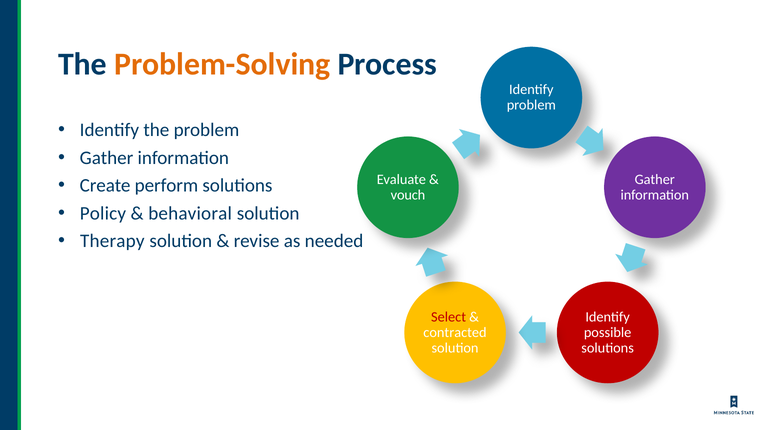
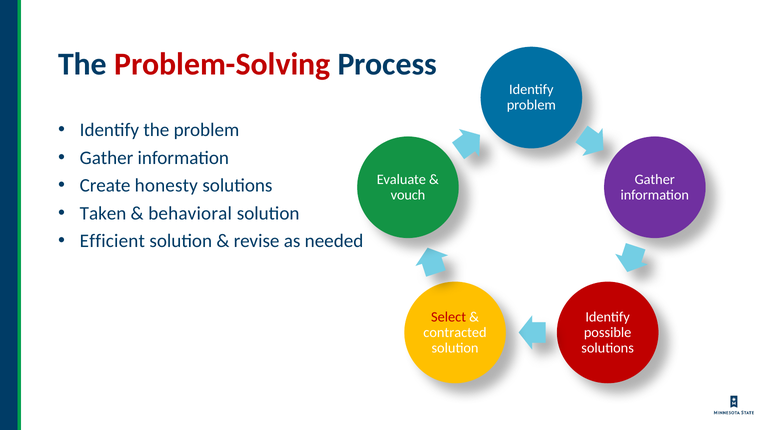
Problem-Solving colour: orange -> red (222, 64)
perform: perform -> honesty (166, 185)
Policy: Policy -> Taken (103, 213)
Therapy: Therapy -> Efficient (112, 241)
